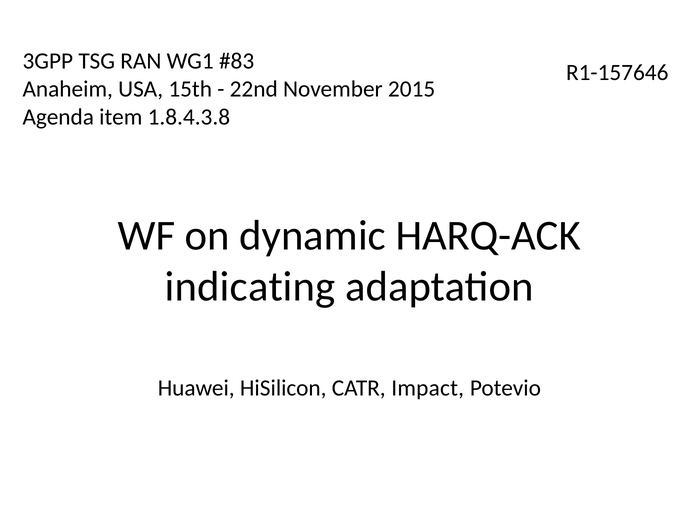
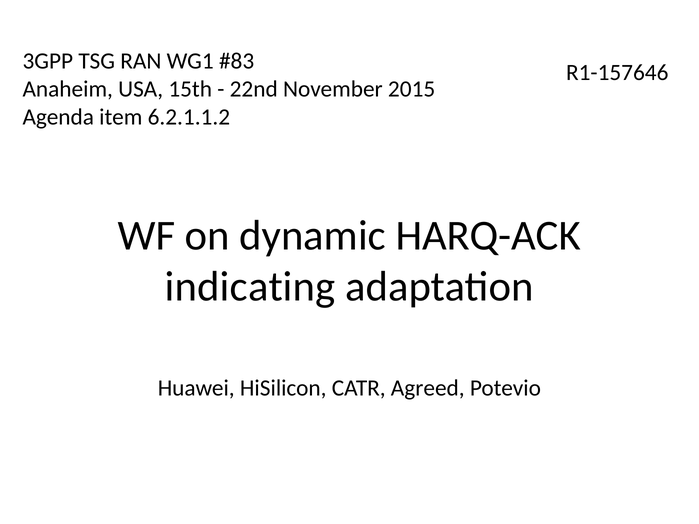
1.8.4.3.8: 1.8.4.3.8 -> 6.2.1.1.2 (189, 117)
Impact: Impact -> Agreed (428, 388)
